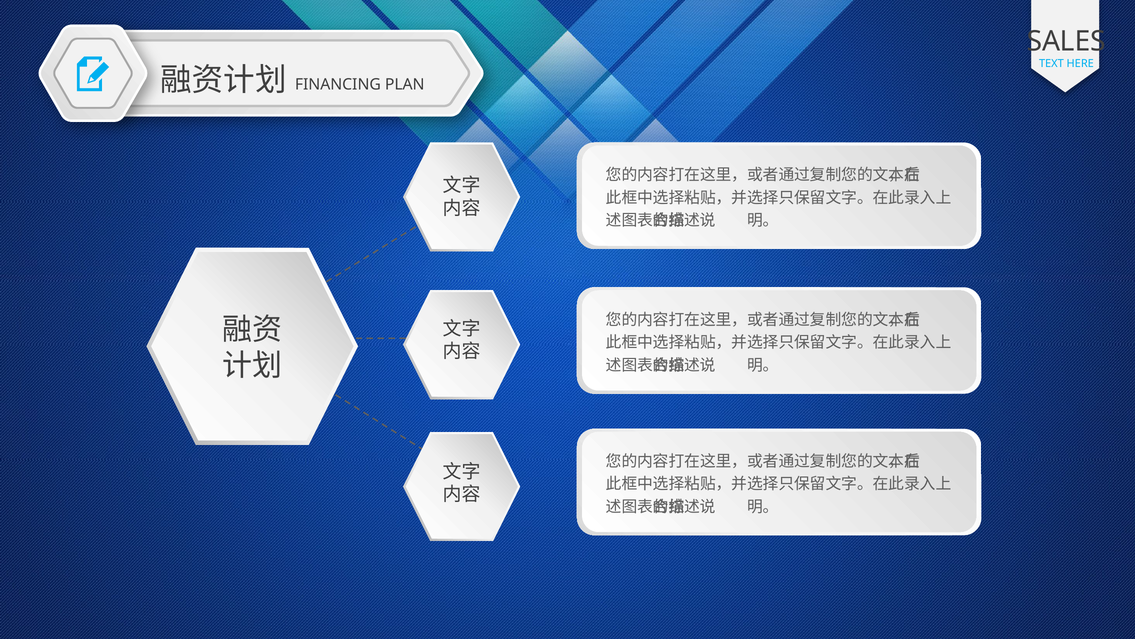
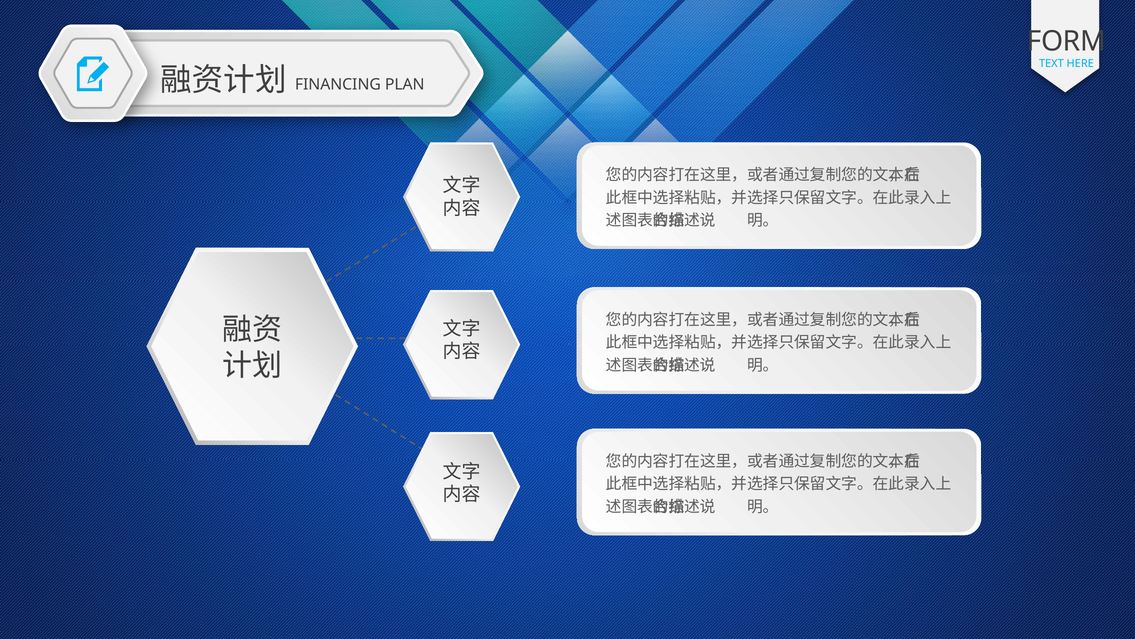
SALES: SALES -> FORM (1066, 41)
